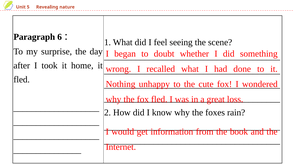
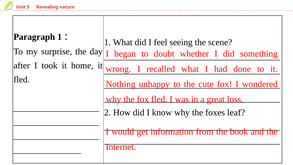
Paragraph 6: 6 -> 1 (60, 37)
rain: rain -> leaf (236, 112)
